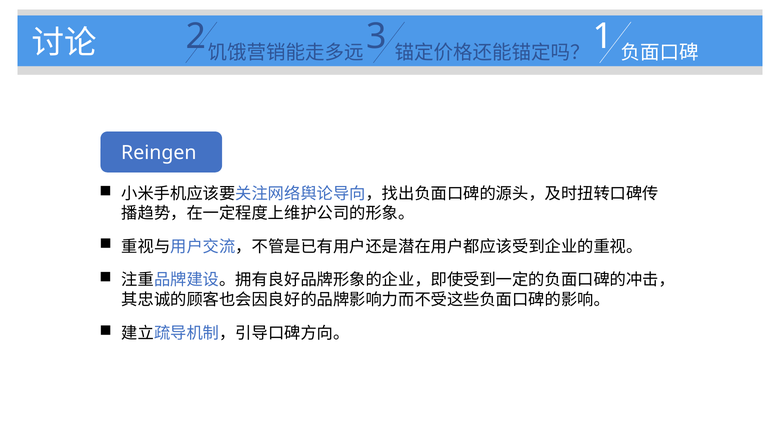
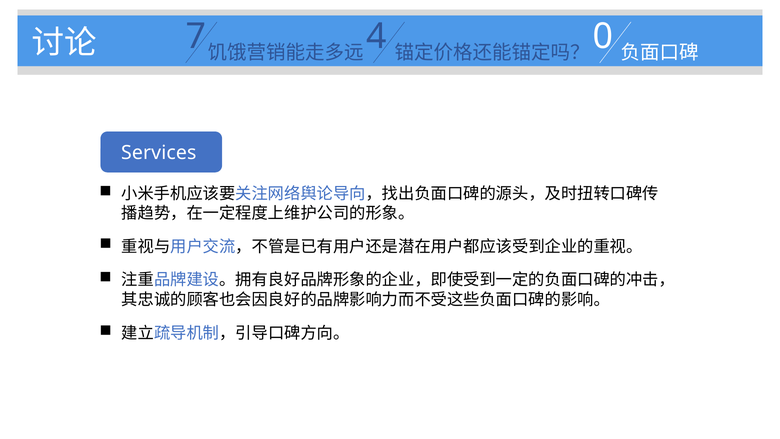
2: 2 -> 7 (196, 36)
3: 3 -> 4 (376, 36)
1: 1 -> 0 (603, 36)
Reingen: Reingen -> Services (159, 153)
